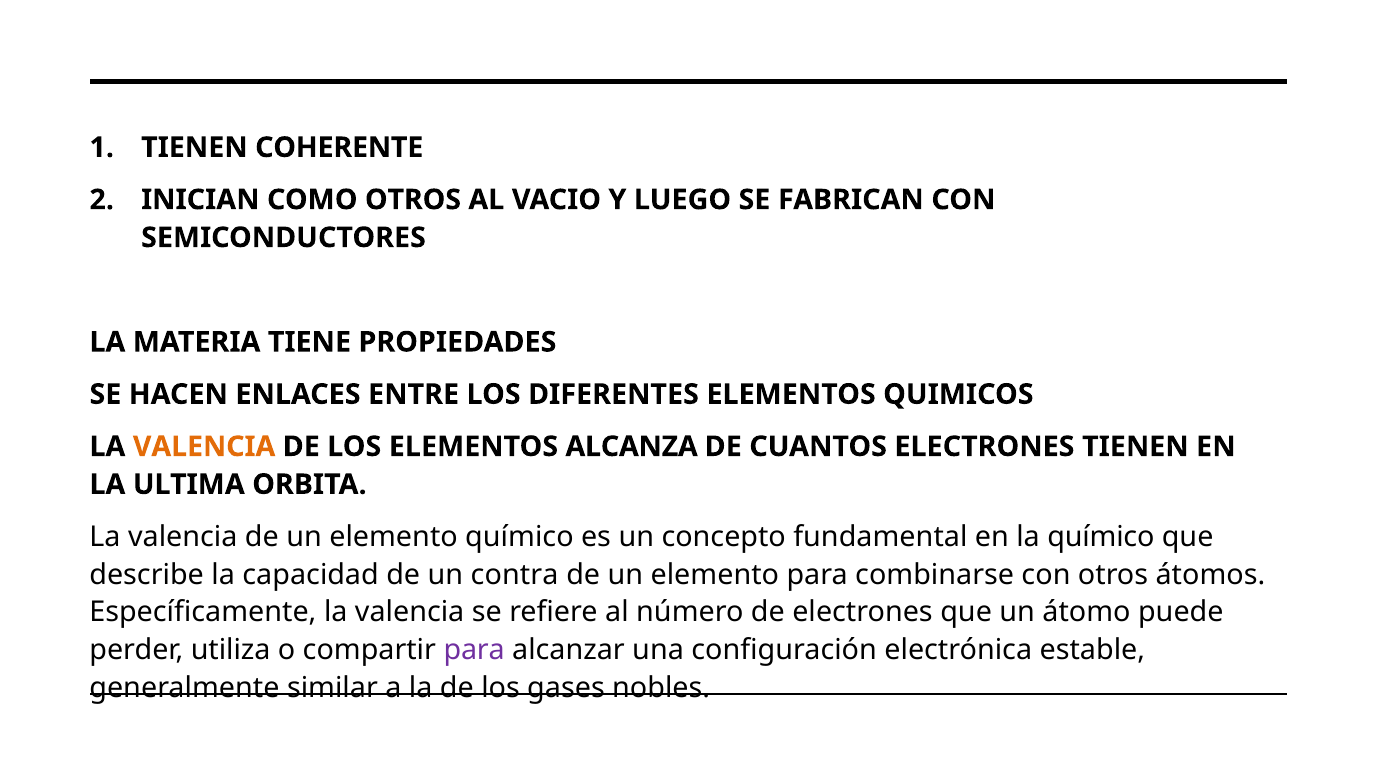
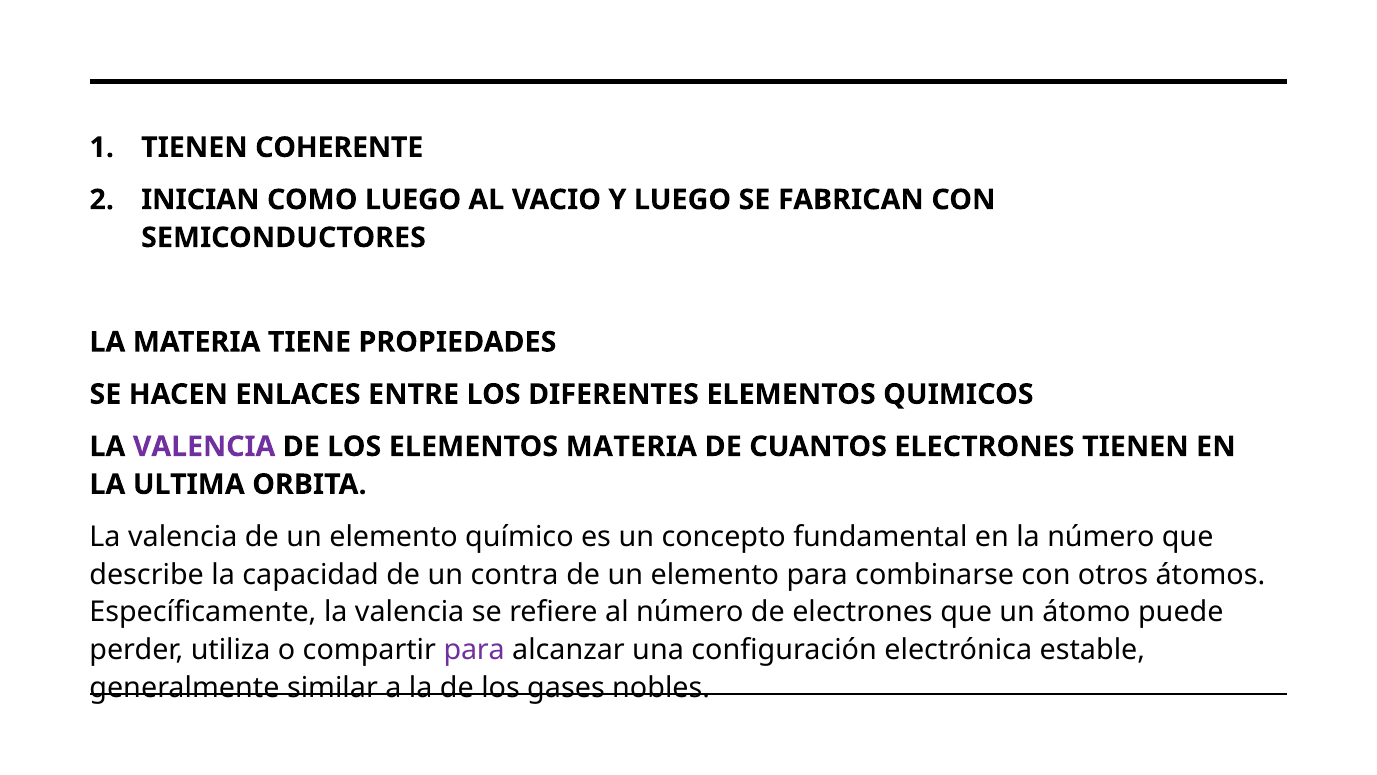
COMO OTROS: OTROS -> LUEGO (413, 200)
VALENCIA colour: orange -> purple (204, 446)
ELEMENTOS ALCANZA: ALCANZA -> MATERIA (631, 446)
la químico: químico -> número (1101, 536)
